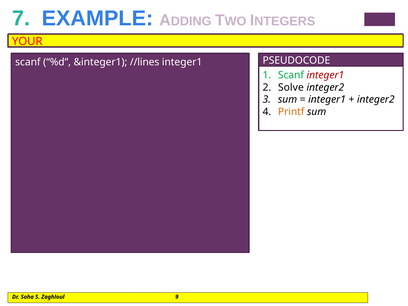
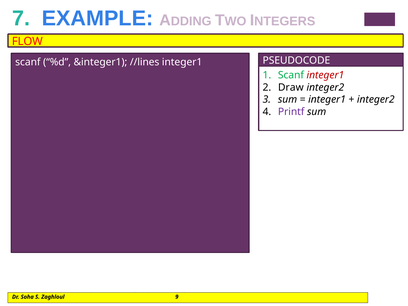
YOUR: YOUR -> FLOW (27, 41)
Solve: Solve -> Draw (291, 87)
Printf colour: orange -> purple (291, 112)
